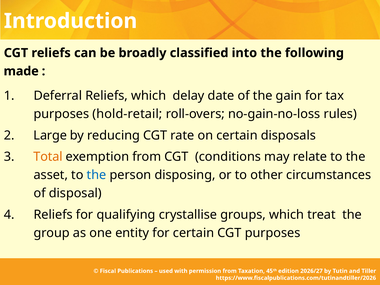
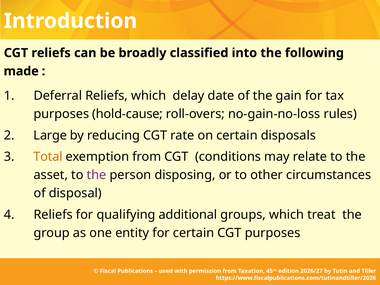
hold-retail: hold-retail -> hold-cause (128, 114)
the colour: blue -> purple (96, 175)
crystallise: crystallise -> additional (188, 215)
